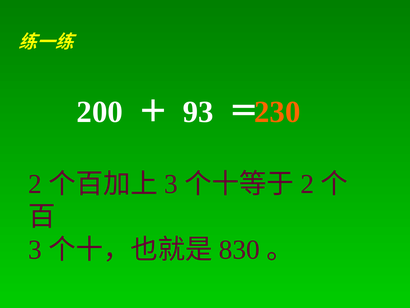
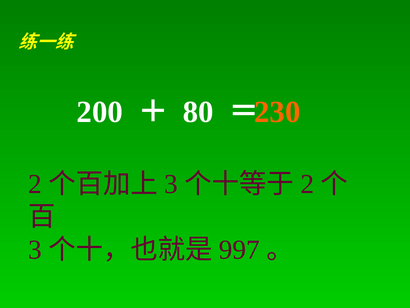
93: 93 -> 80 (198, 112)
830: 830 -> 997 (239, 249)
